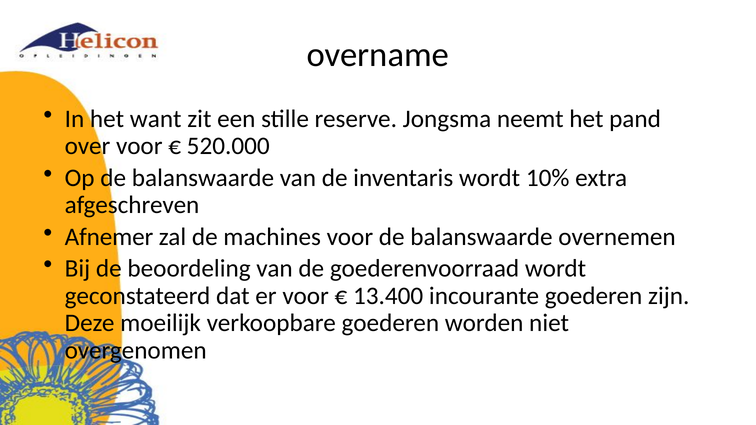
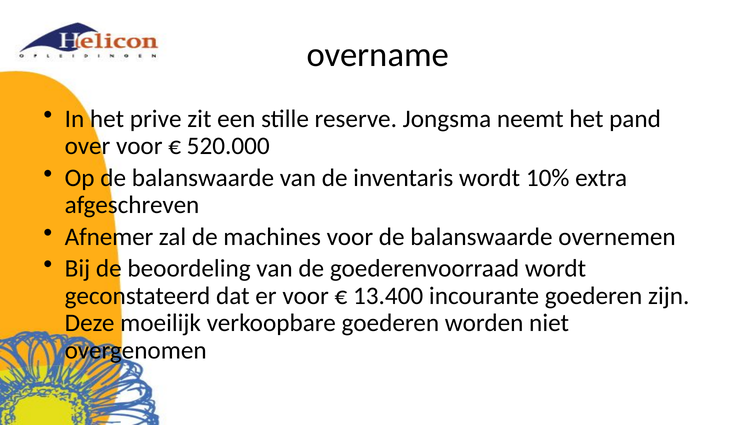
want: want -> prive (156, 119)
